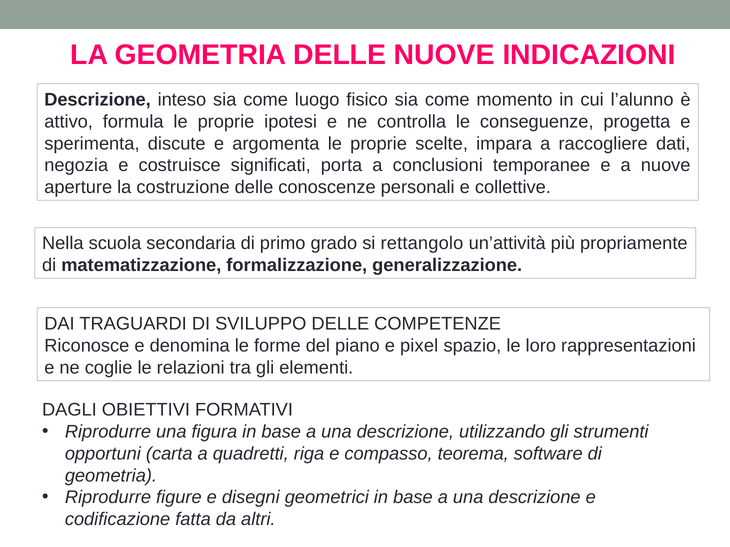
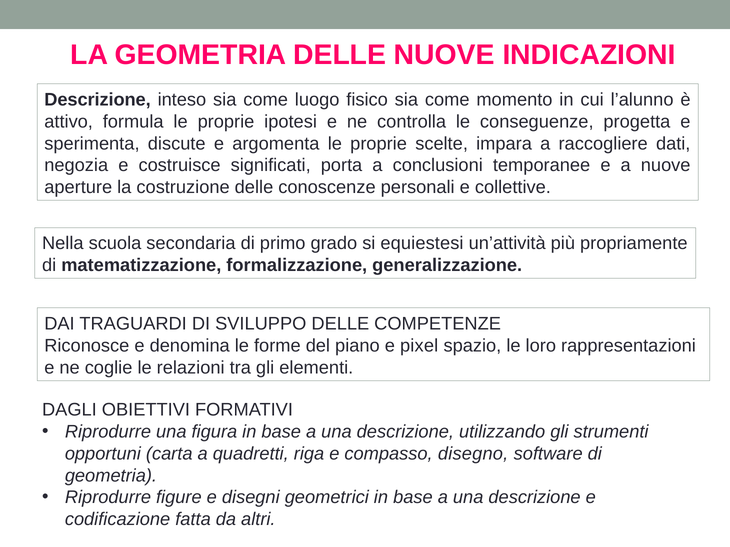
rettangolo: rettangolo -> equiestesi (422, 244)
teorema: teorema -> disegno (473, 454)
